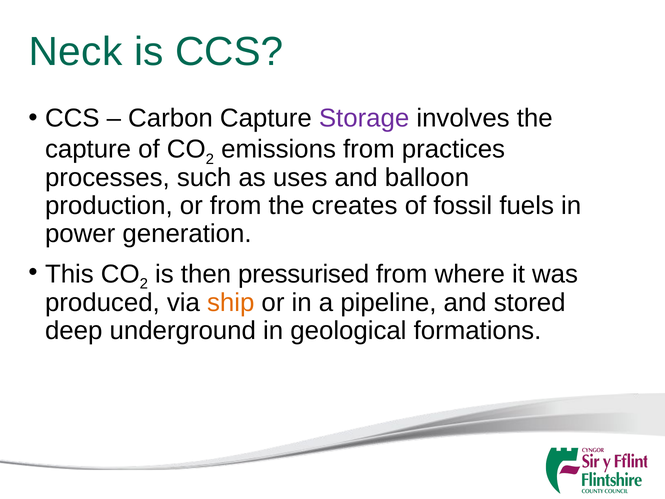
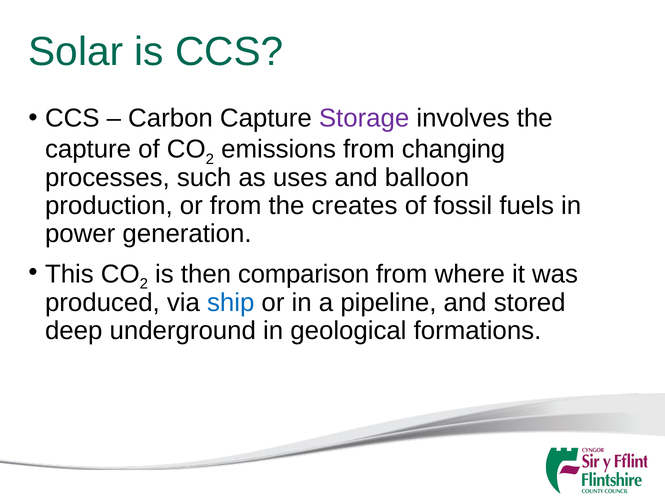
Neck: Neck -> Solar (76, 52)
practices: practices -> changing (454, 149)
pressurised: pressurised -> comparison (304, 274)
ship colour: orange -> blue (231, 303)
